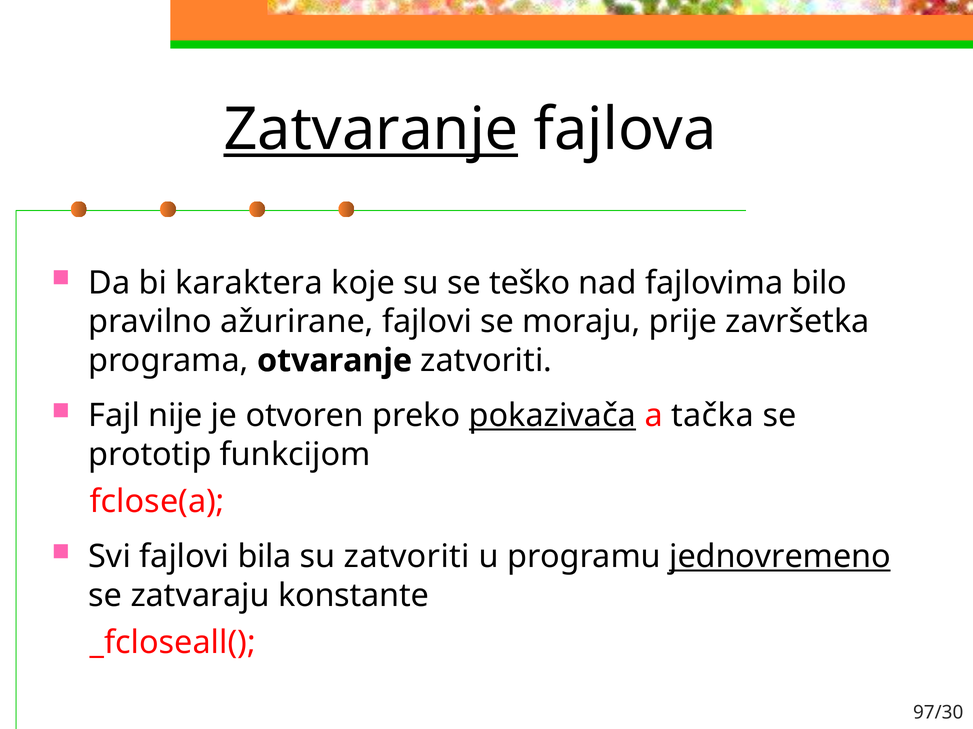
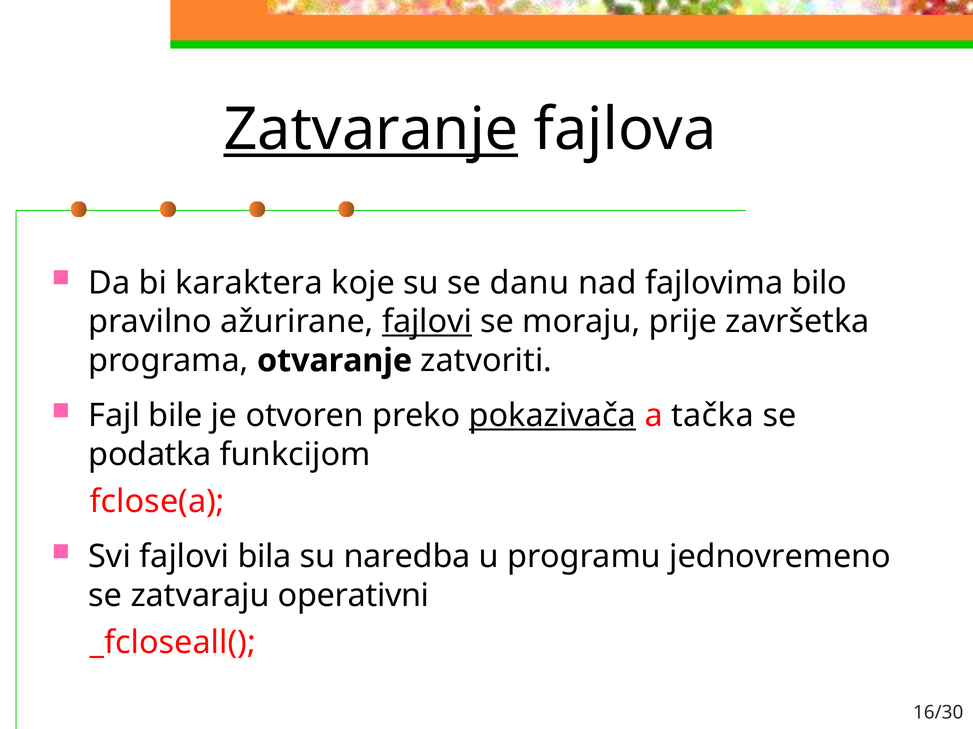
teško: teško -> danu (530, 283)
fajlovi underline: none -> present (427, 322)
nije: nije -> bile (175, 416)
prototip: prototip -> podatka (150, 455)
su zatvoriti: zatvoriti -> naredba (407, 557)
jednovremeno underline: present -> none (780, 557)
konstante: konstante -> operativni (354, 596)
97/30: 97/30 -> 16/30 (938, 713)
